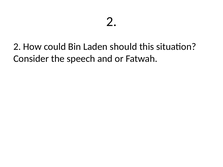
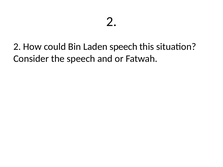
Laden should: should -> speech (123, 47)
